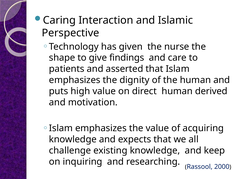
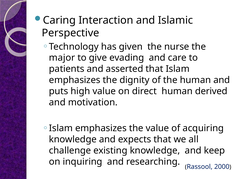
shape: shape -> major (62, 58)
findings: findings -> evading (127, 58)
